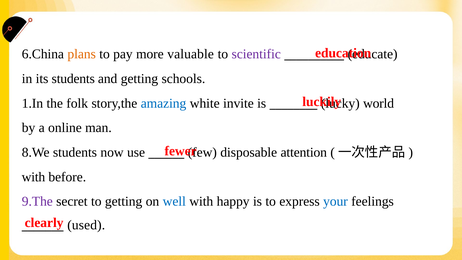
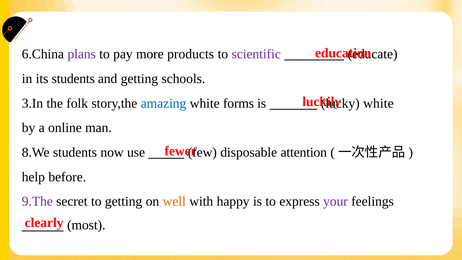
plans colour: orange -> purple (82, 54)
valuable: valuable -> products (191, 54)
1.In: 1.In -> 3.In (32, 103)
invite: invite -> forms (239, 103)
world: world -> white (378, 103)
with: with -> help (33, 177)
well colour: blue -> orange (174, 201)
your colour: blue -> purple (335, 201)
used: used -> most (86, 225)
